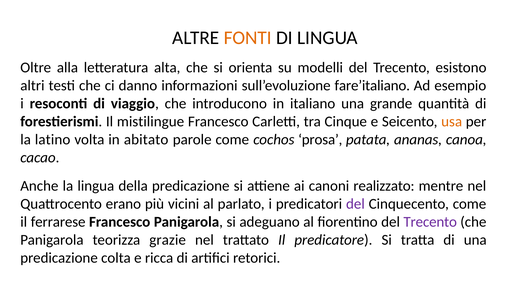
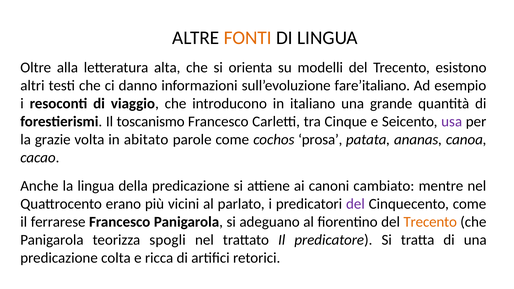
mistilingue: mistilingue -> toscanismo (151, 122)
usa colour: orange -> purple (452, 122)
latino: latino -> grazie (53, 140)
realizzato: realizzato -> cambiato (384, 186)
Trecento colour: purple -> orange (430, 222)
grazie: grazie -> spogli (168, 240)
